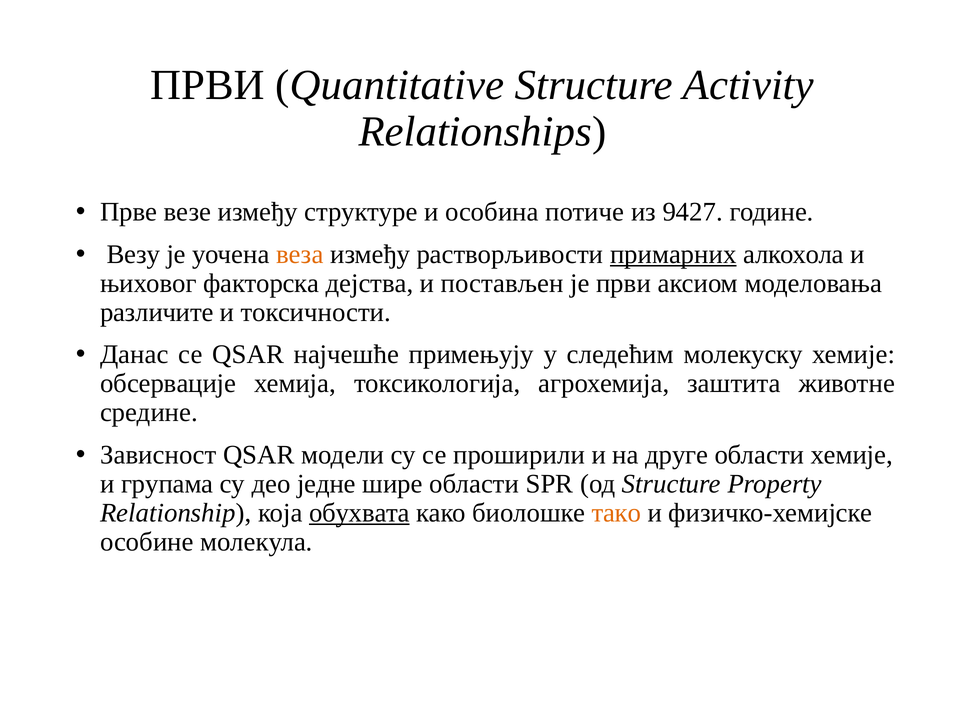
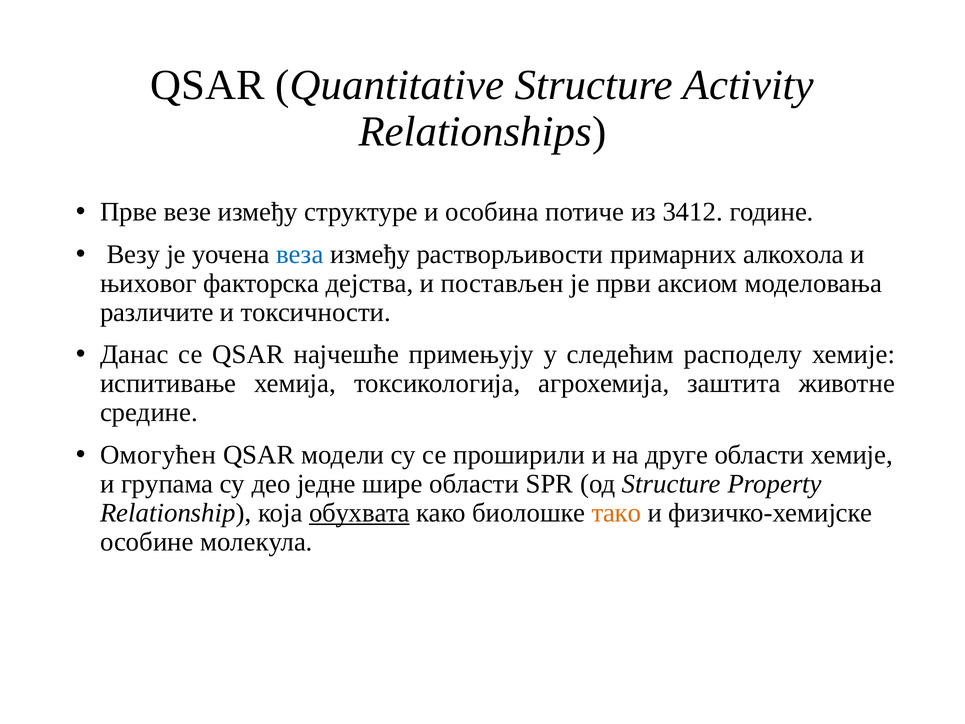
ПРВИ: ПРВИ -> QSАR (208, 85)
9427: 9427 -> 3412 (693, 212)
веза colour: orange -> blue (300, 254)
примарних underline: present -> none (673, 254)
молекуску: молекуску -> расподелу (743, 354)
обсервације: обсервације -> испитивање (168, 383)
Зависност: Зависност -> Омогућен (158, 455)
